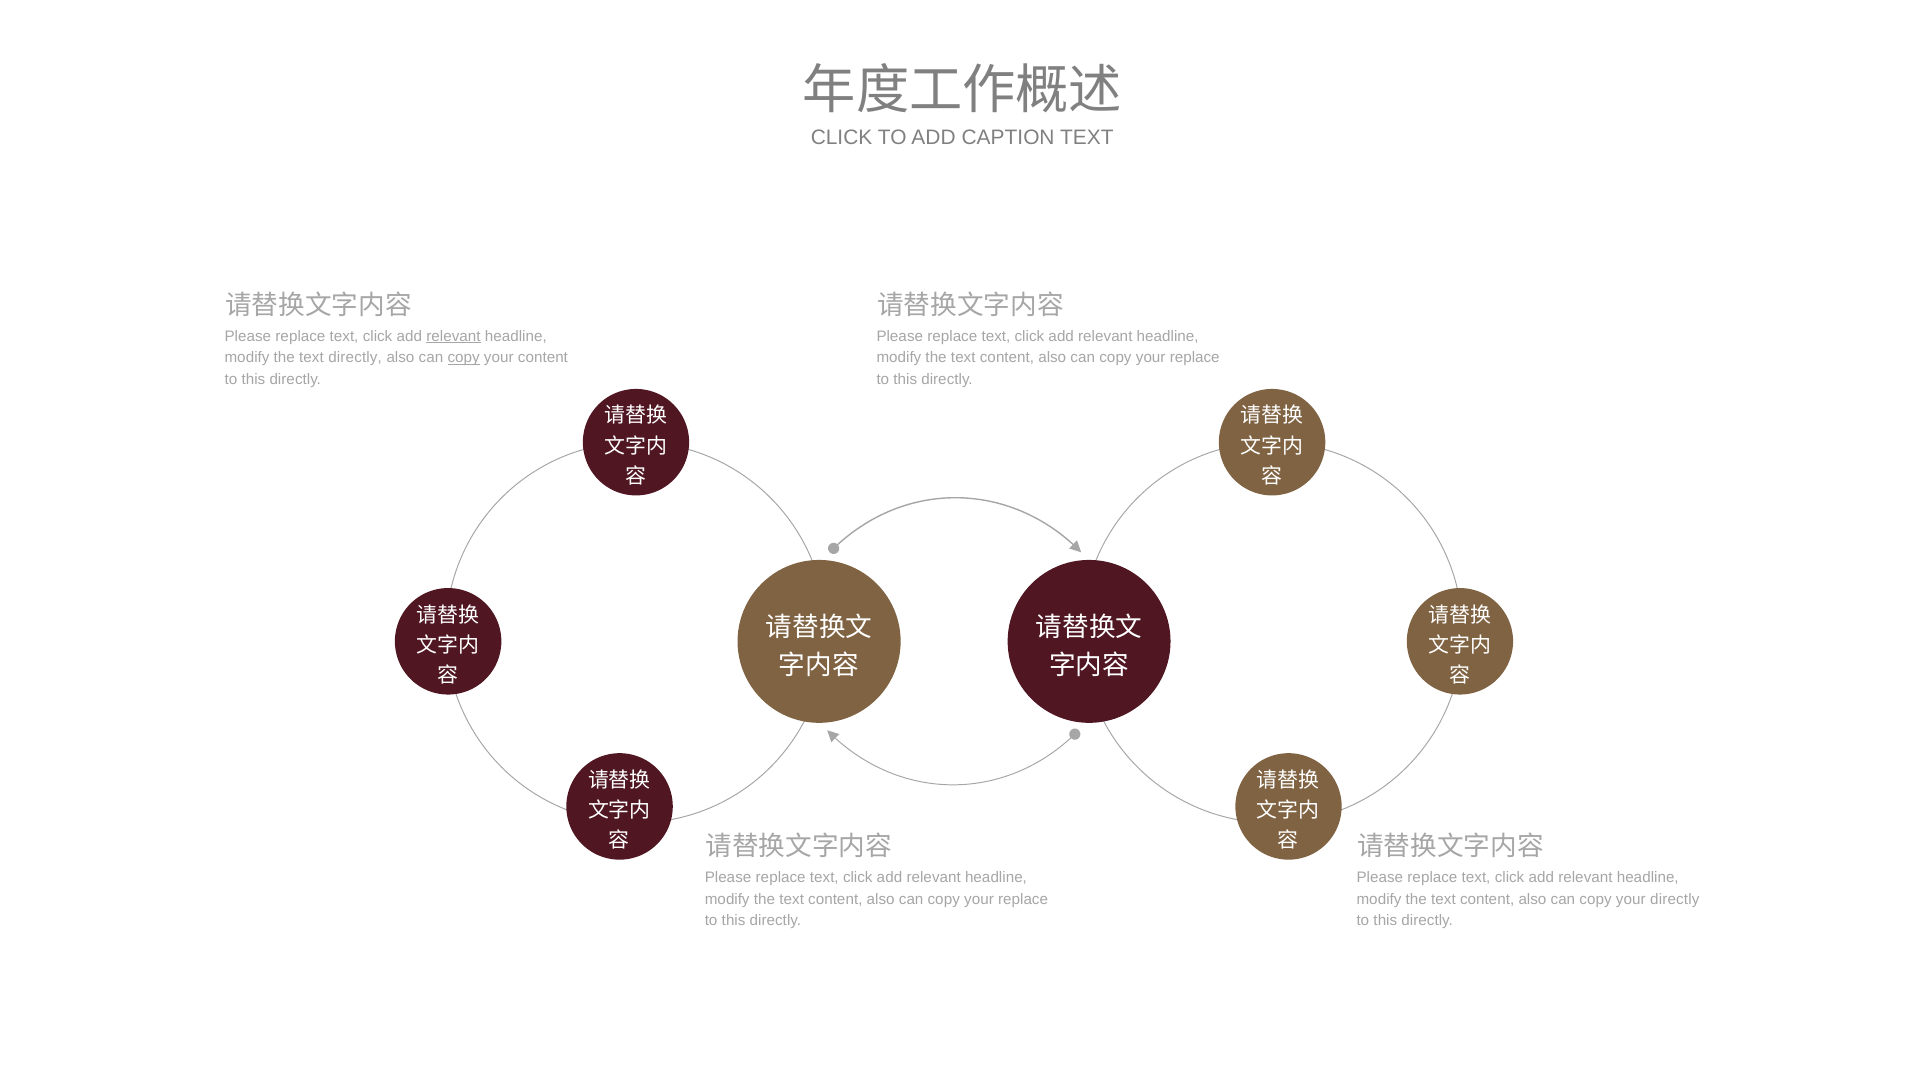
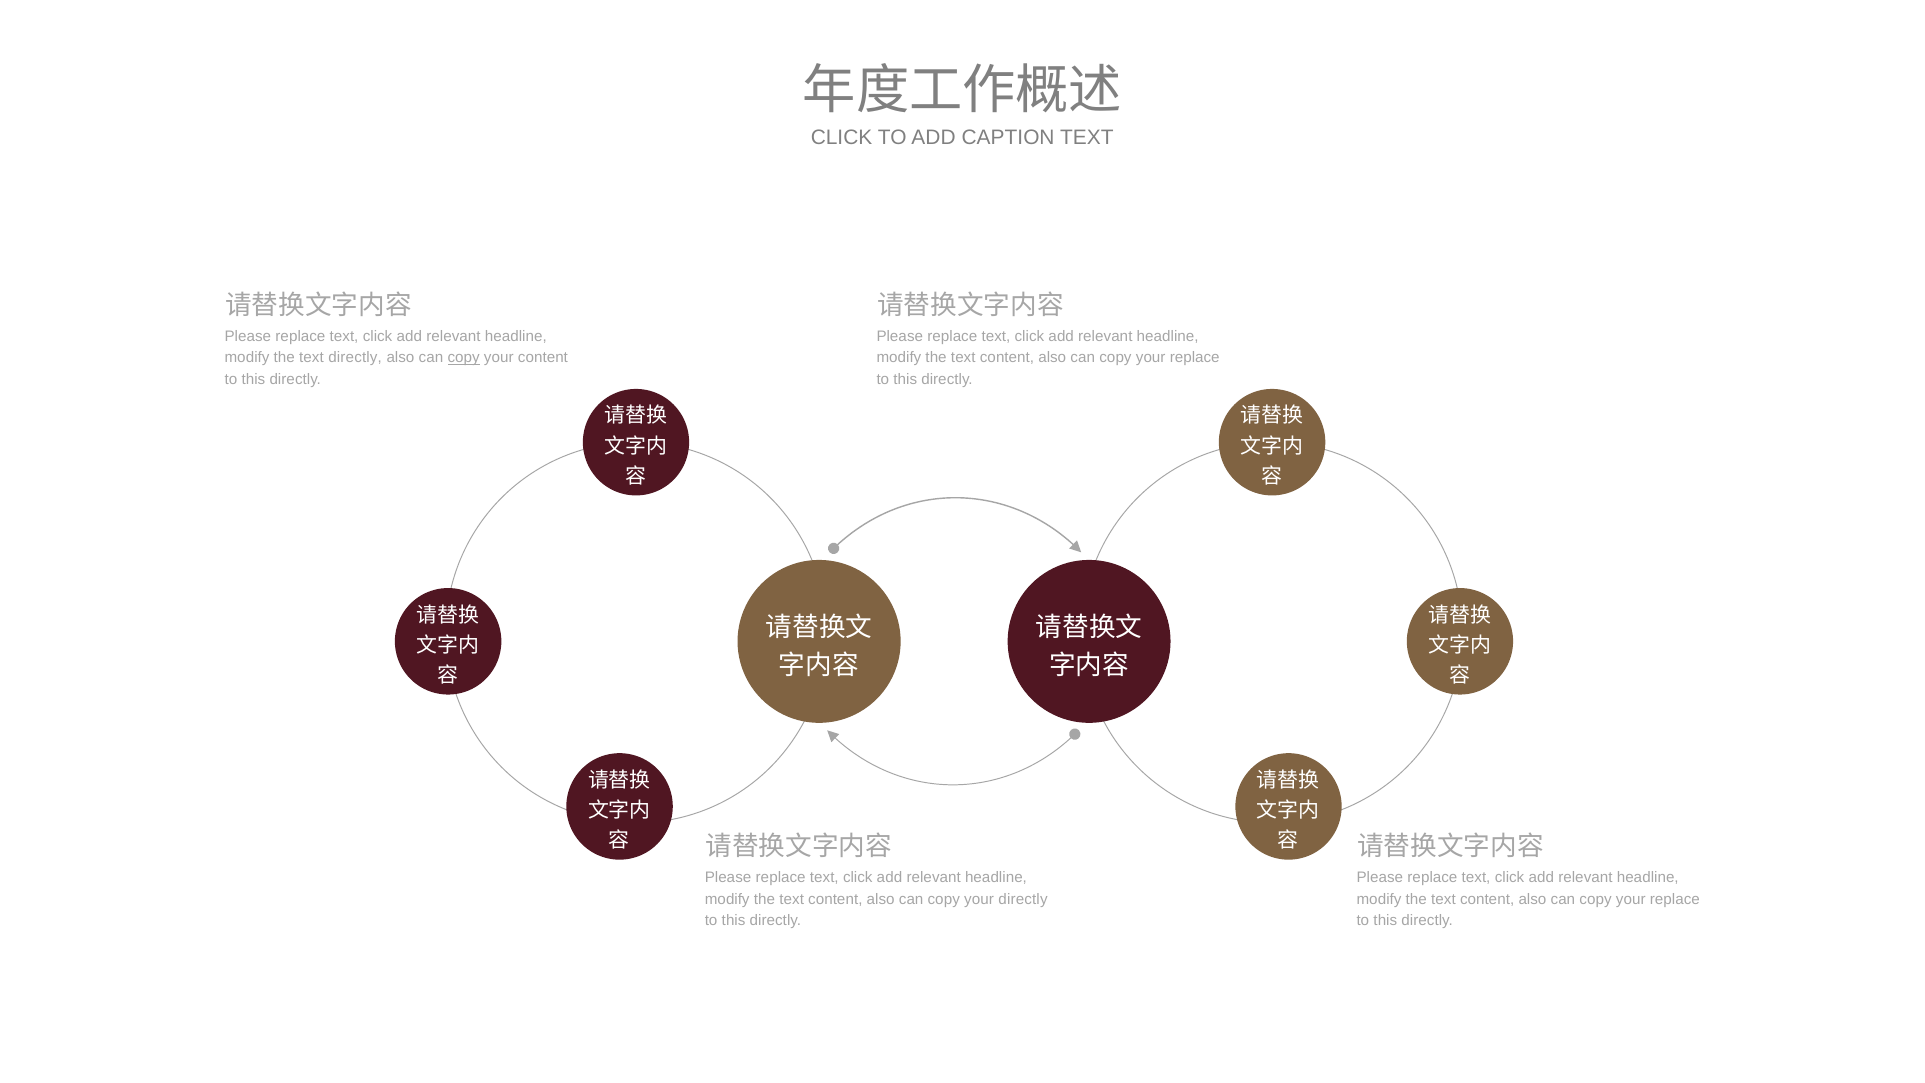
relevant underline: present -> none (454, 336)
replace: replace -> directly (1023, 899)
directly: directly -> replace (1675, 899)
